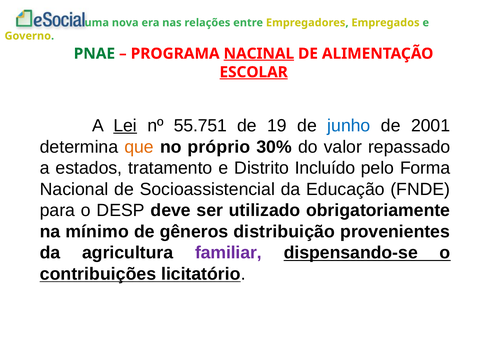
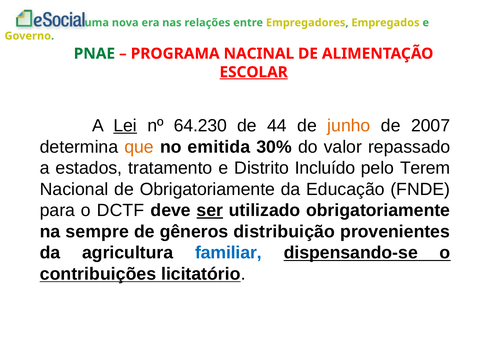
NACINAL underline: present -> none (259, 54)
55.751: 55.751 -> 64.230 (200, 125)
19: 19 -> 44 (277, 125)
junho colour: blue -> orange (349, 125)
2001: 2001 -> 2007 (431, 125)
próprio: próprio -> emitida (219, 147)
Forma: Forma -> Terem (425, 168)
de Socioassistencial: Socioassistencial -> Obrigatoriamente (207, 189)
DESP: DESP -> DCTF (121, 210)
ser underline: none -> present (210, 210)
mínimo: mínimo -> sempre (97, 231)
familiar colour: purple -> blue (228, 252)
